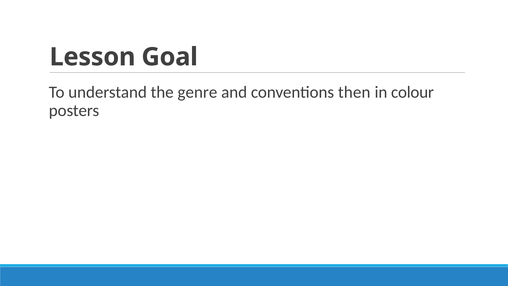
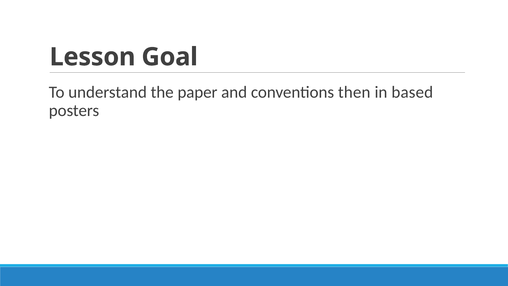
genre: genre -> paper (197, 92)
colour: colour -> based (412, 92)
